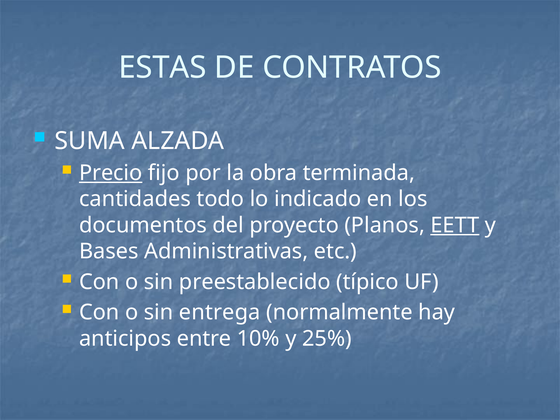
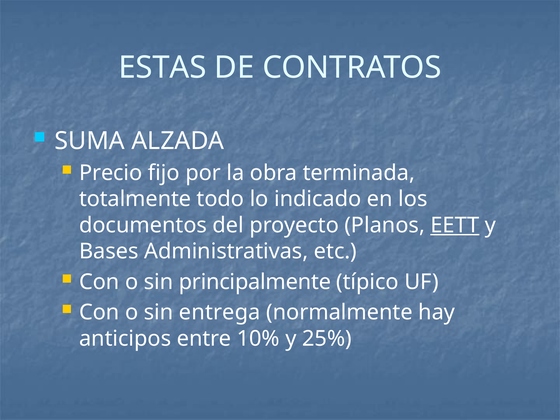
Precio underline: present -> none (111, 173)
cantidades: cantidades -> totalmente (135, 199)
preestablecido: preestablecido -> principalmente (255, 282)
